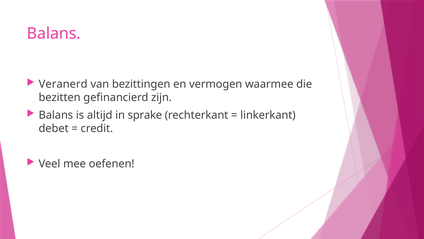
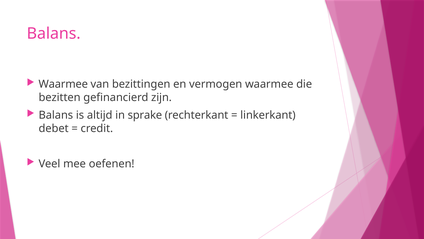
Veranerd: Veranerd -> Waarmee (63, 84)
